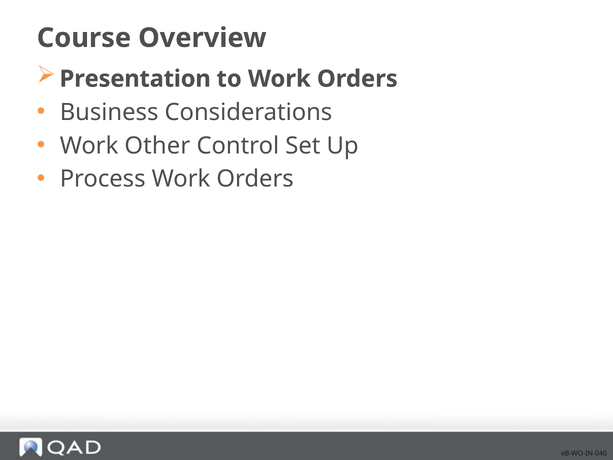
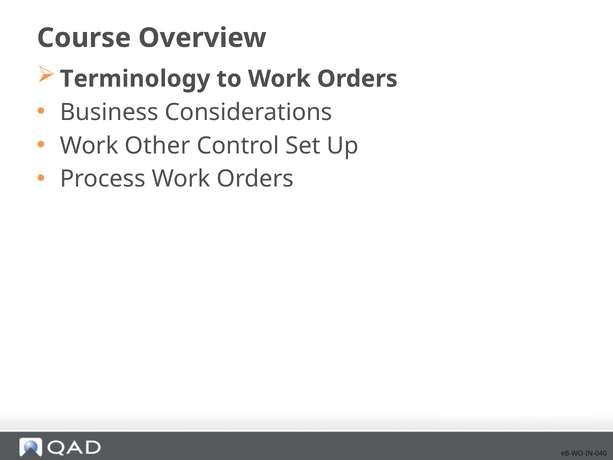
Presentation: Presentation -> Terminology (135, 79)
